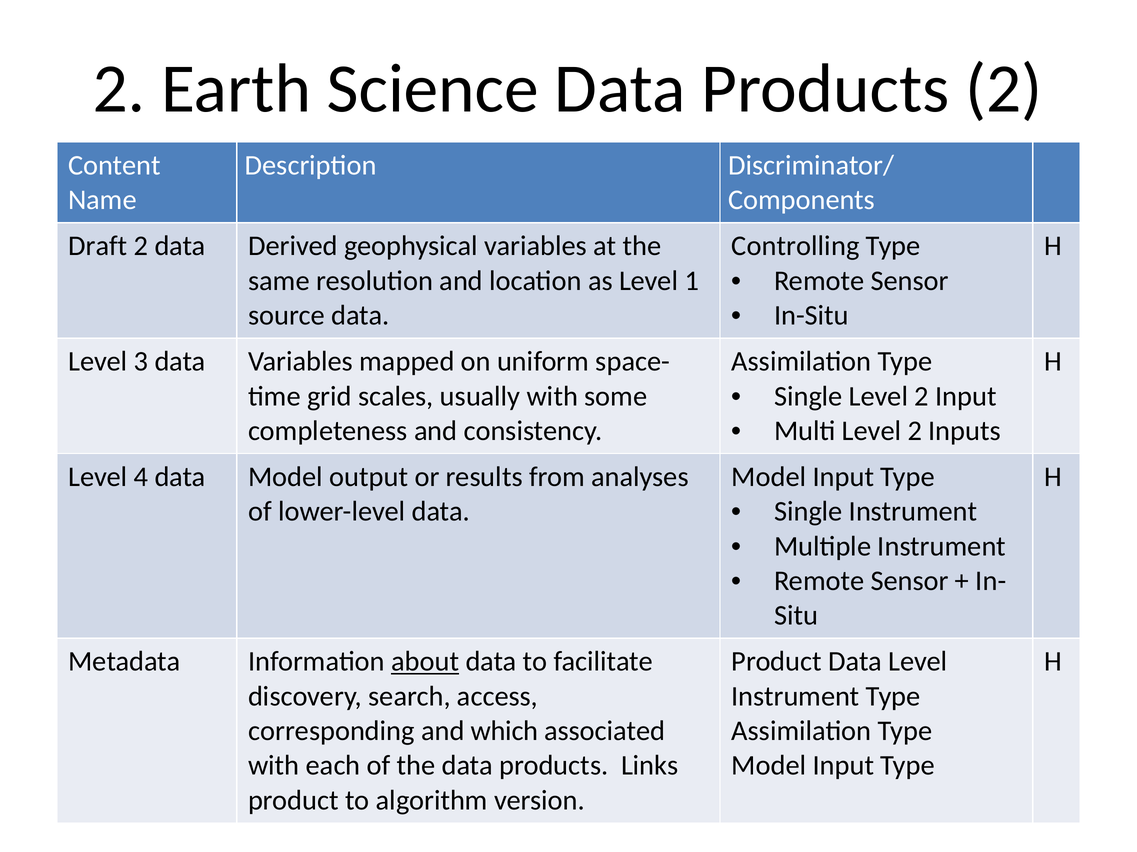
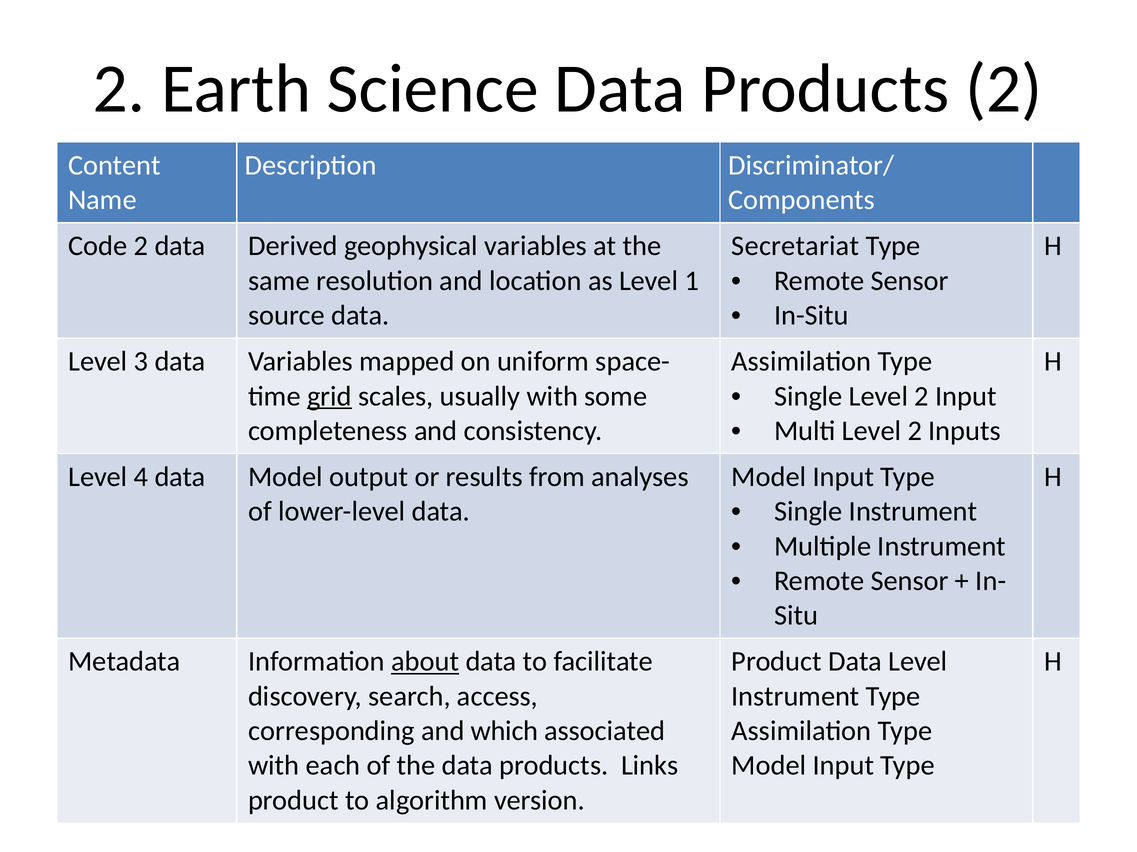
Draft: Draft -> Code (98, 246)
Controlling: Controlling -> Secretariat (795, 246)
grid underline: none -> present (329, 396)
